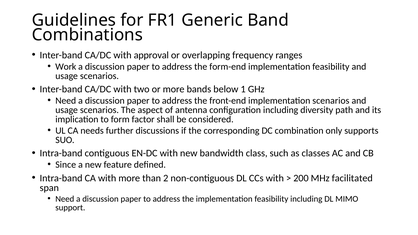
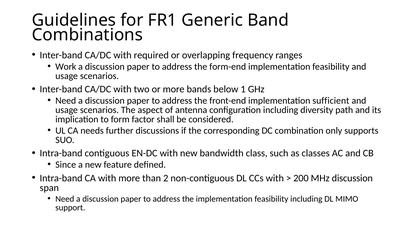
approval: approval -> required (151, 55)
implementation scenarios: scenarios -> sufficient (331, 101)
MHz facilitated: facilitated -> discussion (352, 178)
